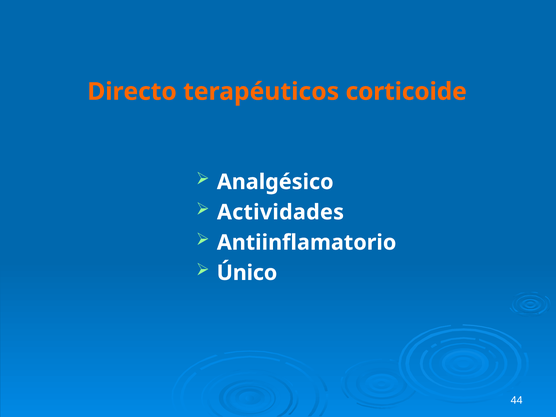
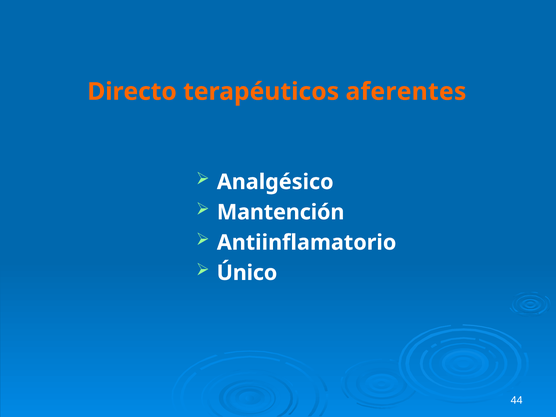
corticoide: corticoide -> aferentes (406, 92)
Actividades: Actividades -> Mantención (281, 212)
